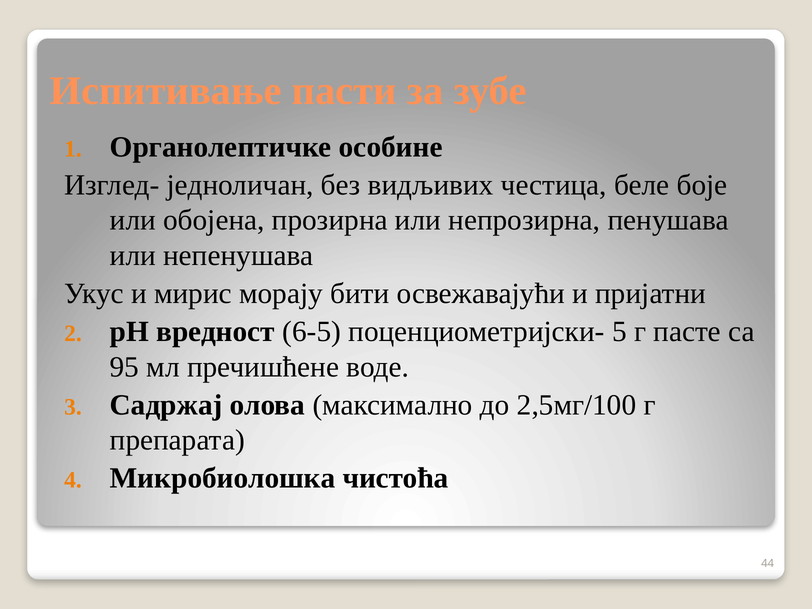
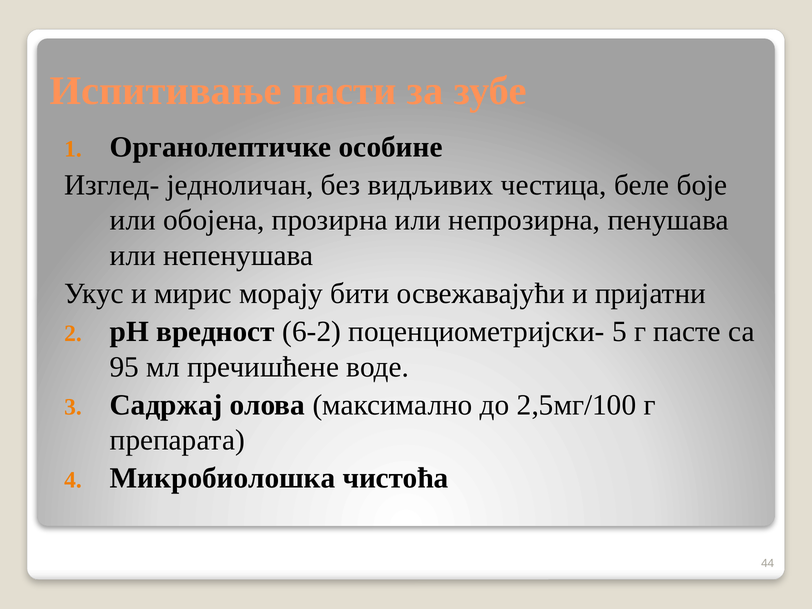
6-5: 6-5 -> 6-2 (312, 332)
